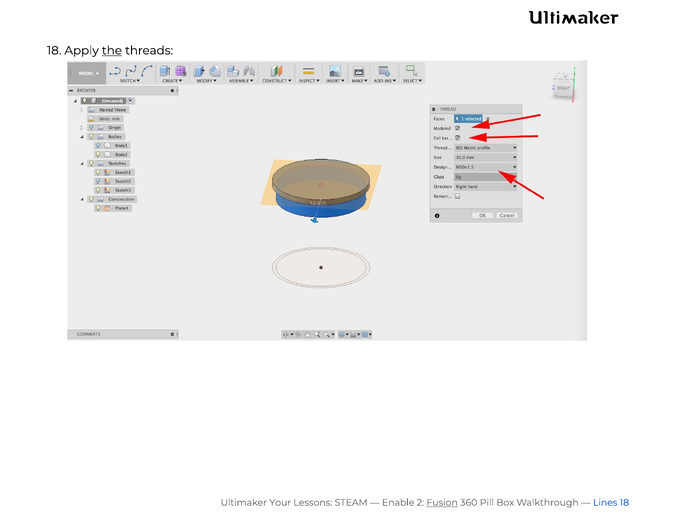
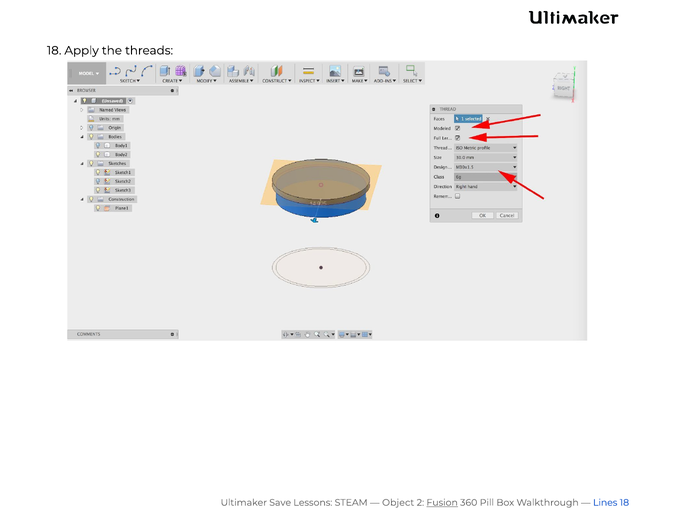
the underline: present -> none (112, 51)
Your: Your -> Save (280, 503)
Enable: Enable -> Object (398, 503)
